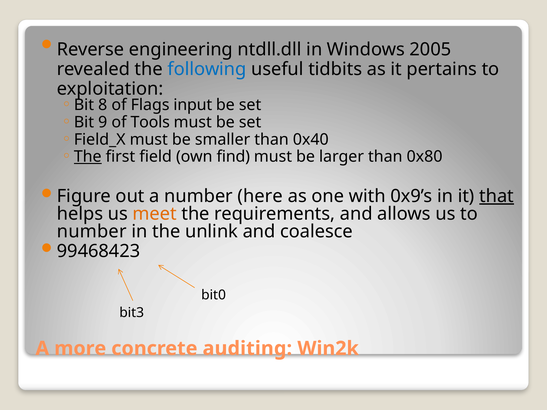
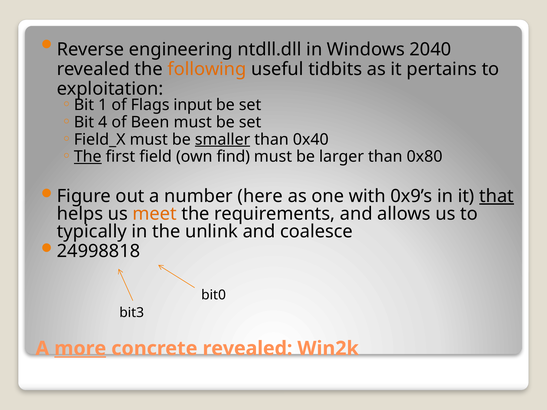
2005: 2005 -> 2040 (430, 49)
following colour: blue -> orange (207, 69)
8: 8 -> 1 (103, 105)
9: 9 -> 4 (103, 122)
Tools: Tools -> Been (150, 122)
smaller underline: none -> present (223, 139)
number: number -> typically (92, 232)
99468423: 99468423 -> 24998818 (99, 251)
more underline: none -> present (80, 349)
concrete auditing: auditing -> revealed (247, 349)
